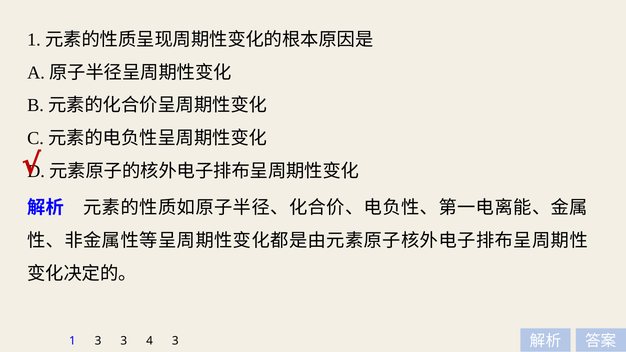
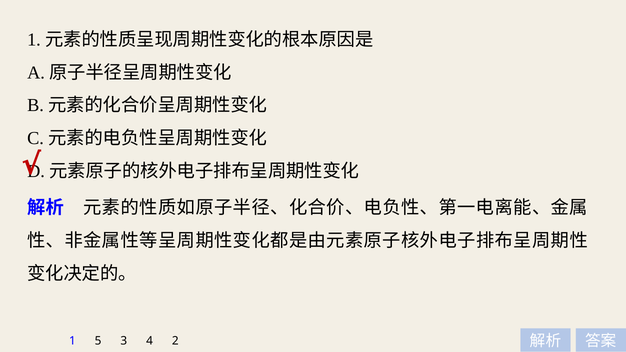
1 3: 3 -> 5 (98, 341)
4 3: 3 -> 2 (175, 341)
